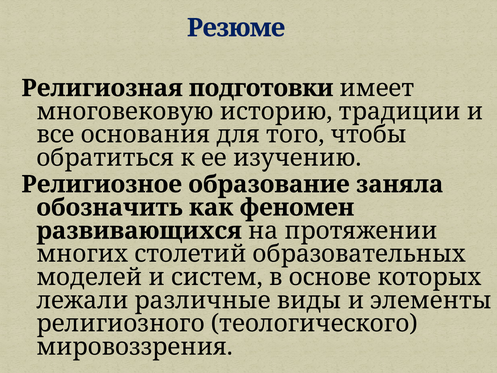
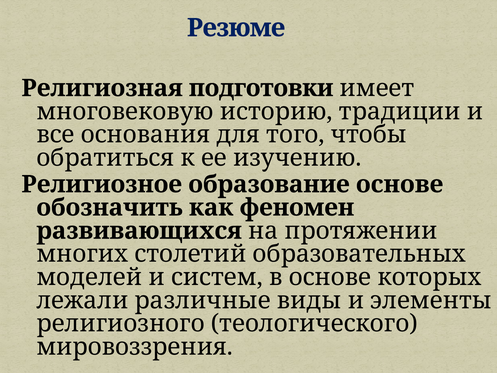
образование заняла: заняла -> основе (400, 184)
